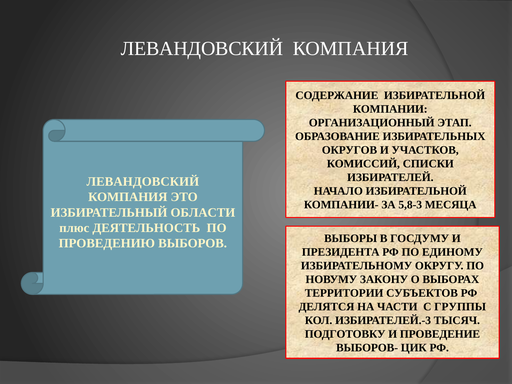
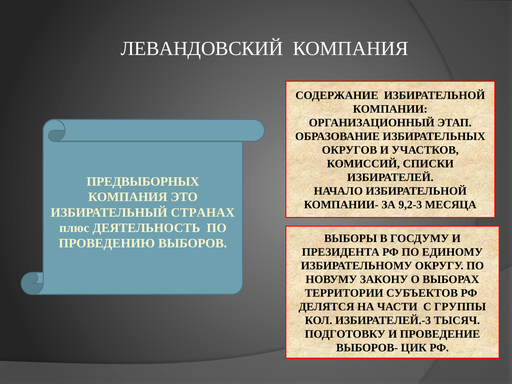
ЛЕВАНДОВСКИЙ: ЛЕВАНДОВСКИЙ -> ПРЕДВЫБОРНЫХ (143, 182)
5,8-3: 5,8-3 -> 9,2-3 (410, 205)
ОБЛАСТИ: ОБЛАСТИ -> СТРАНАХ (203, 212)
